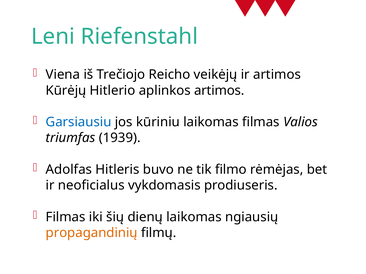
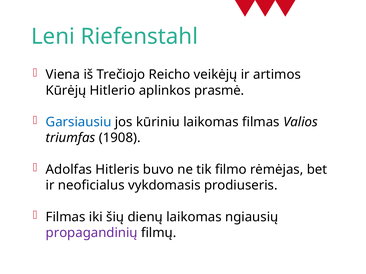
aplinkos artimos: artimos -> prasmė (219, 91)
1939: 1939 -> 1908 (120, 138)
propagandinių colour: orange -> purple (92, 233)
